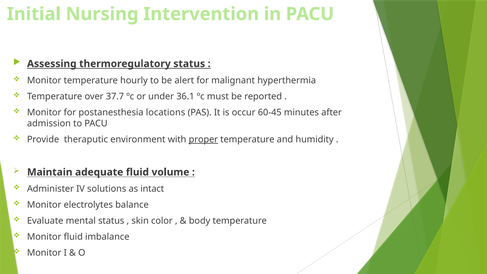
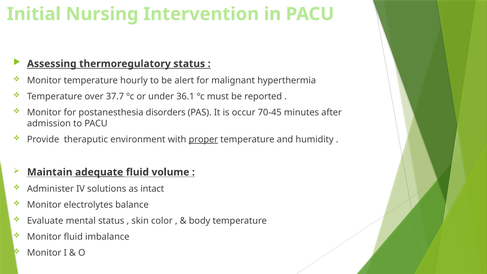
locations: locations -> disorders (166, 112)
60-45: 60-45 -> 70-45 (270, 112)
adequate underline: none -> present (99, 172)
